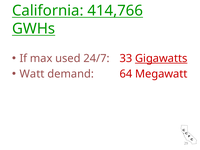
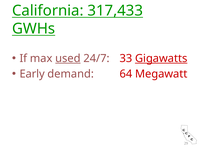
414,766: 414,766 -> 317,433 (115, 11)
used underline: none -> present (68, 58)
Watt: Watt -> Early (32, 74)
